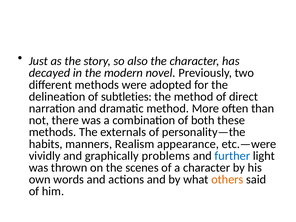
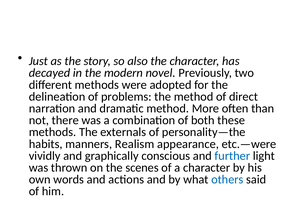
subtleties: subtleties -> problems (126, 97)
problems: problems -> conscious (166, 156)
others colour: orange -> blue (227, 179)
